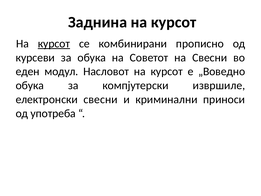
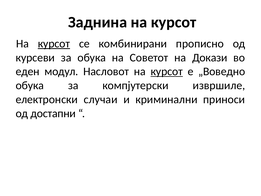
на Свесни: Свесни -> Докази (210, 57)
курсот underline: none -> present (167, 71)
електронски свесни: свесни -> случаи (101, 99)
употреба: употреба -> достапни (53, 113)
